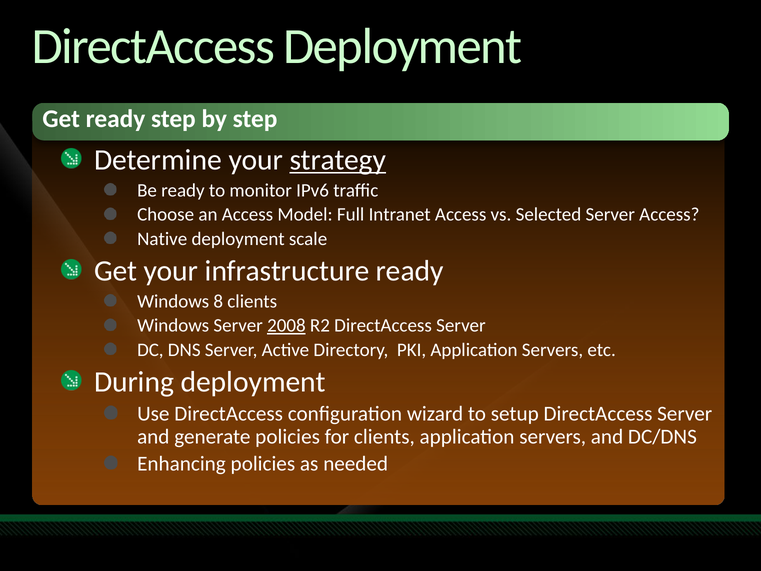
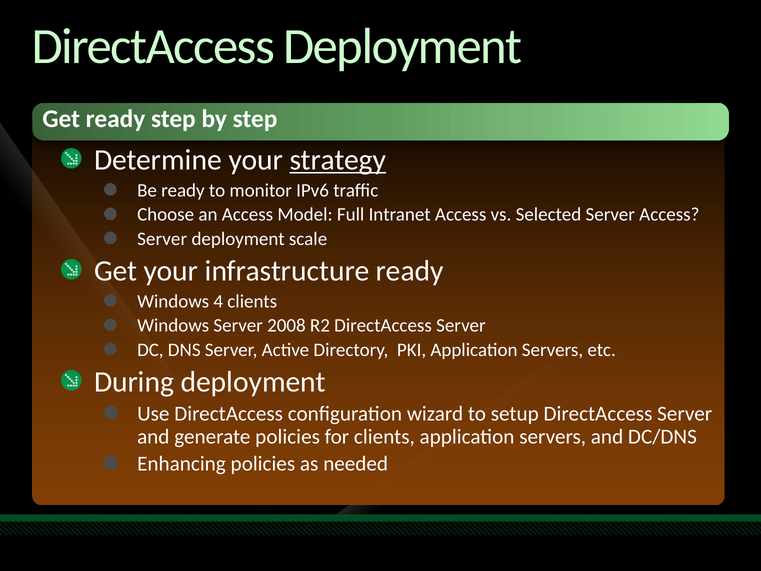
Native: Native -> Server (162, 239)
8: 8 -> 4 (218, 301)
2008 underline: present -> none (286, 325)
